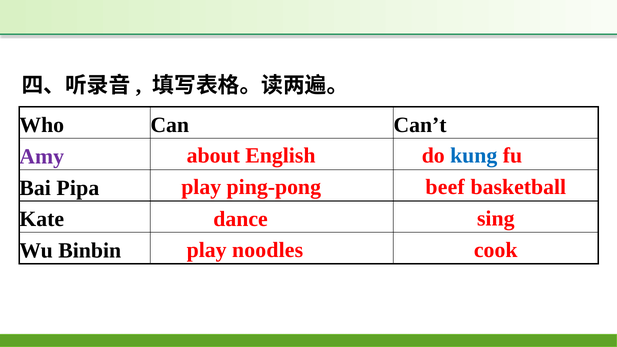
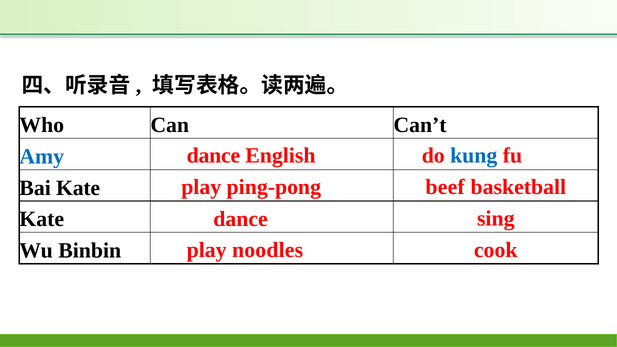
about: about -> dance (213, 156)
Amy colour: purple -> blue (42, 157)
Bai Pipa: Pipa -> Kate (78, 188)
